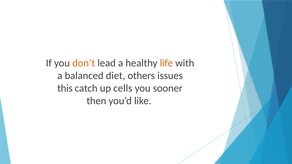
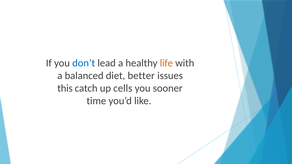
don’t colour: orange -> blue (84, 63)
others: others -> better (141, 76)
then: then -> time (96, 101)
